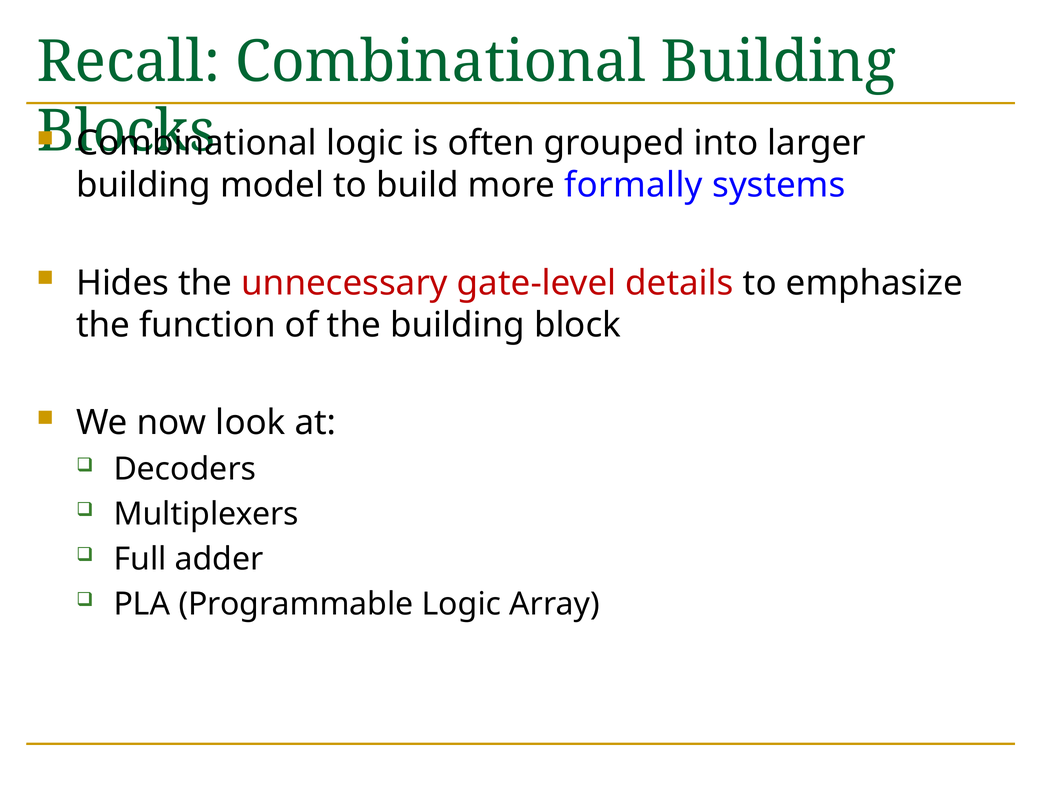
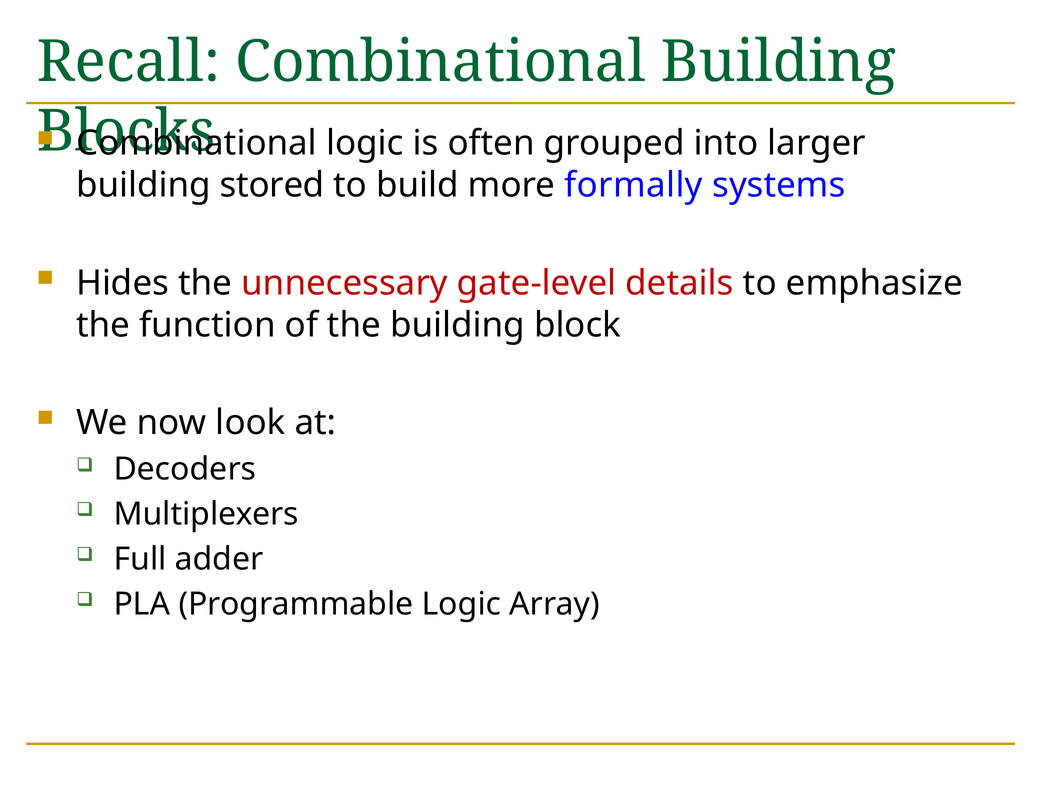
model: model -> stored (272, 185)
